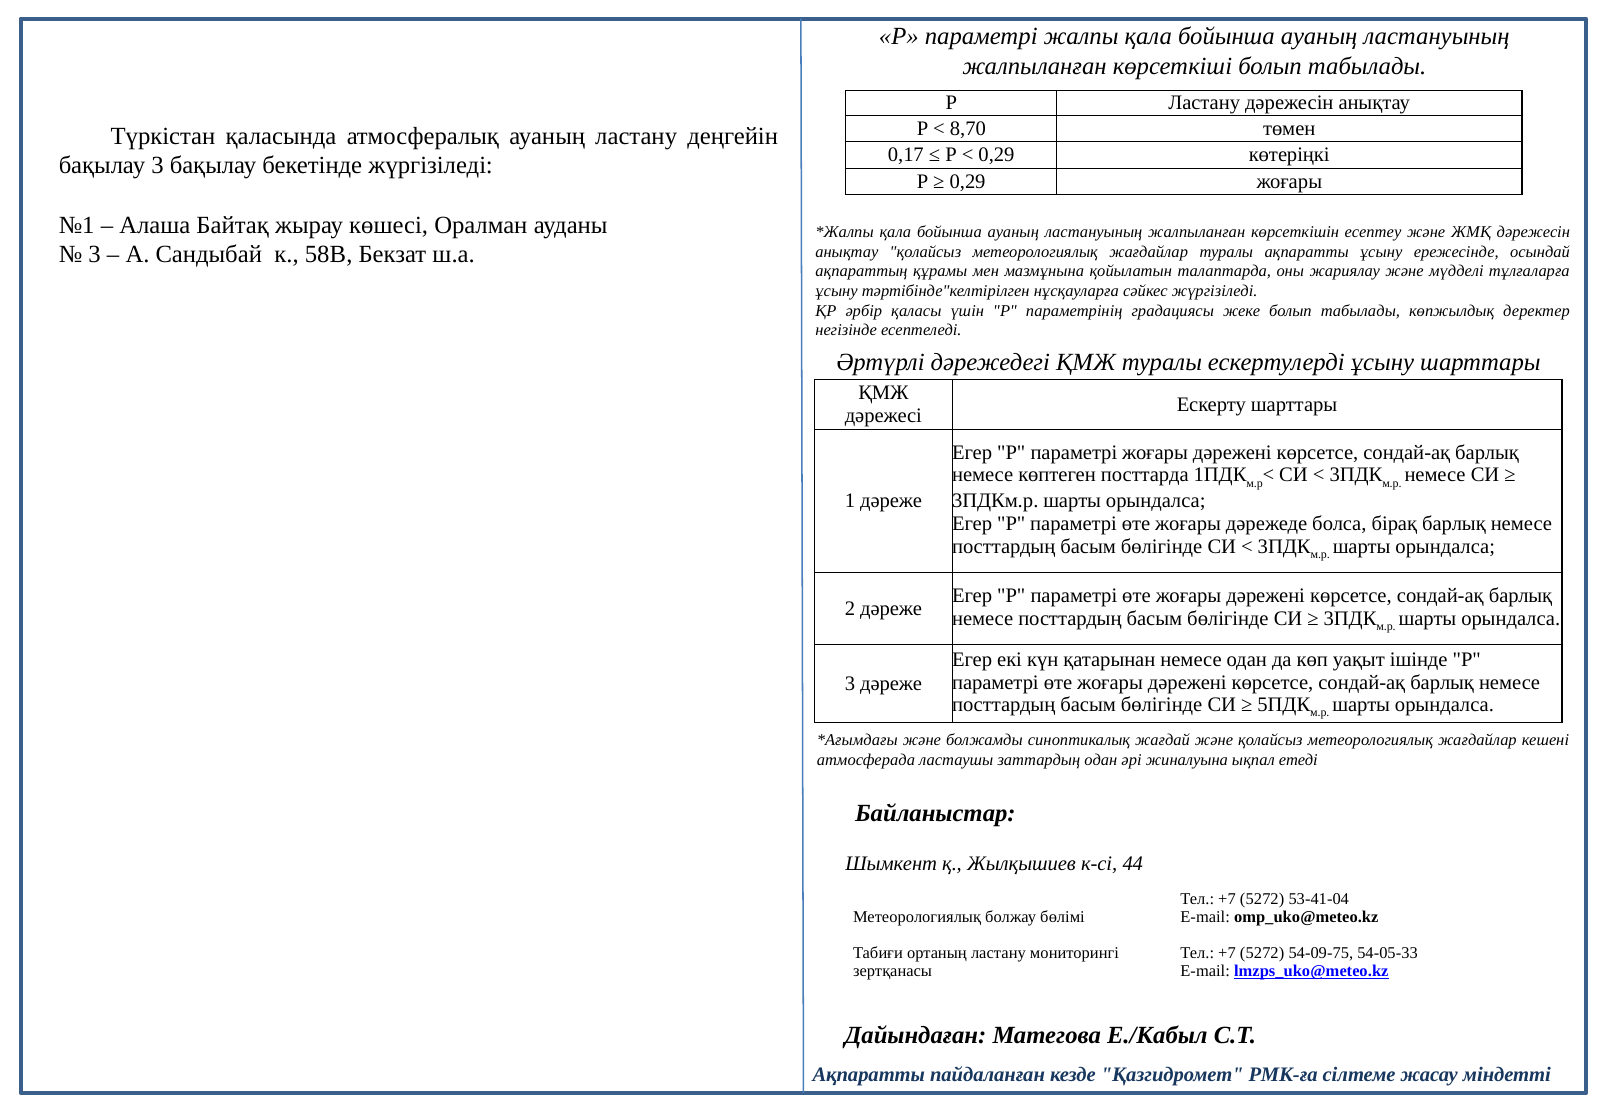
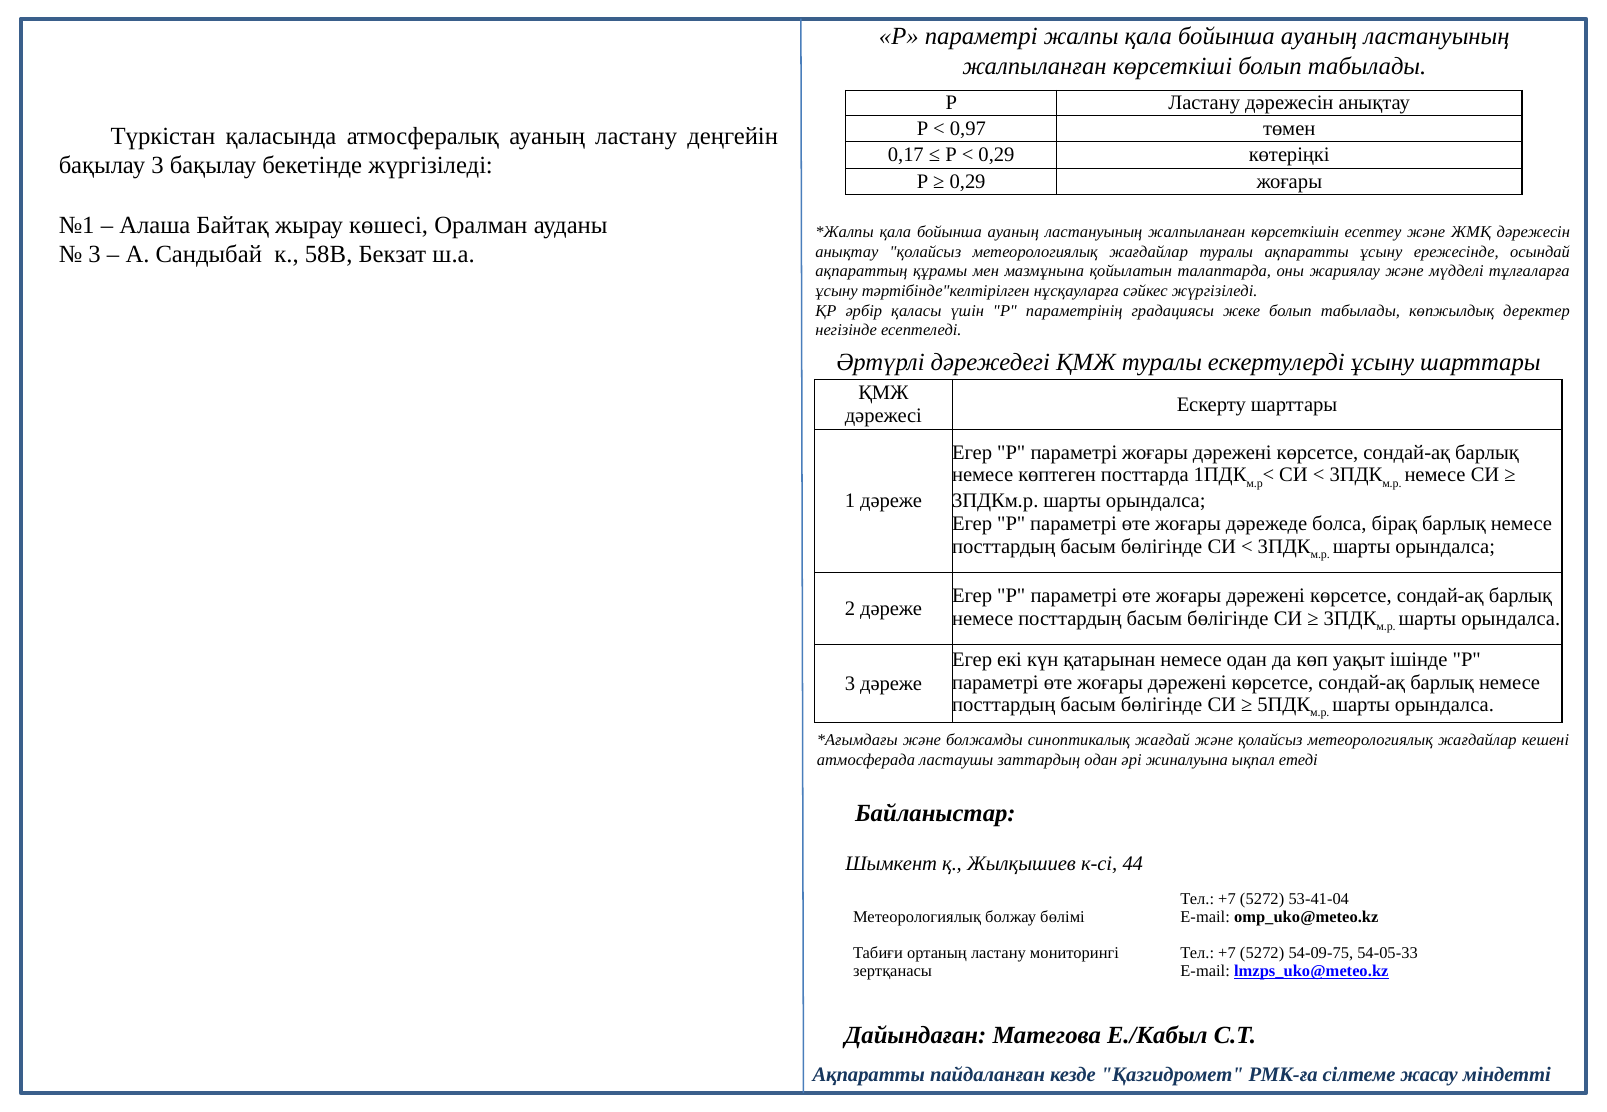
8,70: 8,70 -> 0,97 (968, 128)
